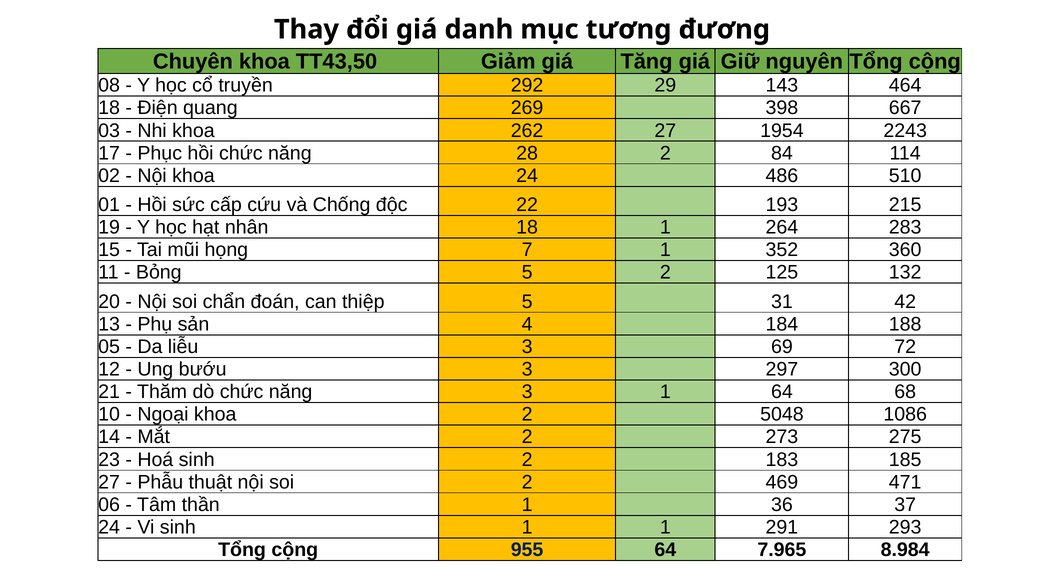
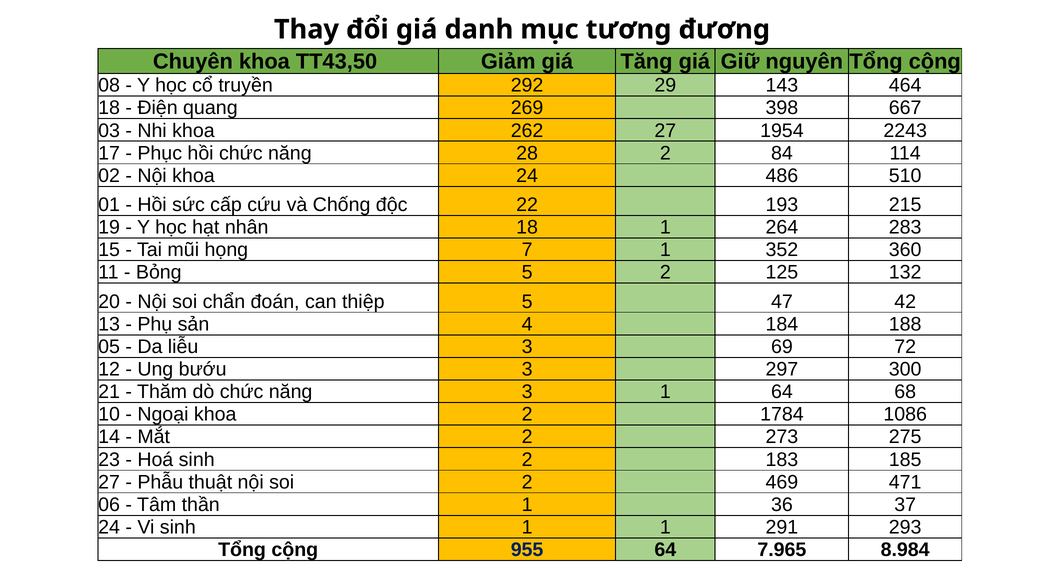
31: 31 -> 47 (782, 302)
5048: 5048 -> 1784 (782, 415)
